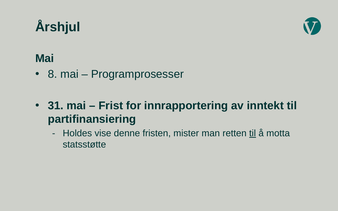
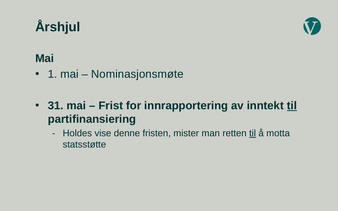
8: 8 -> 1 (53, 74)
Programprosesser: Programprosesser -> Nominasjonsmøte (137, 74)
til underline: none -> present (292, 106)
